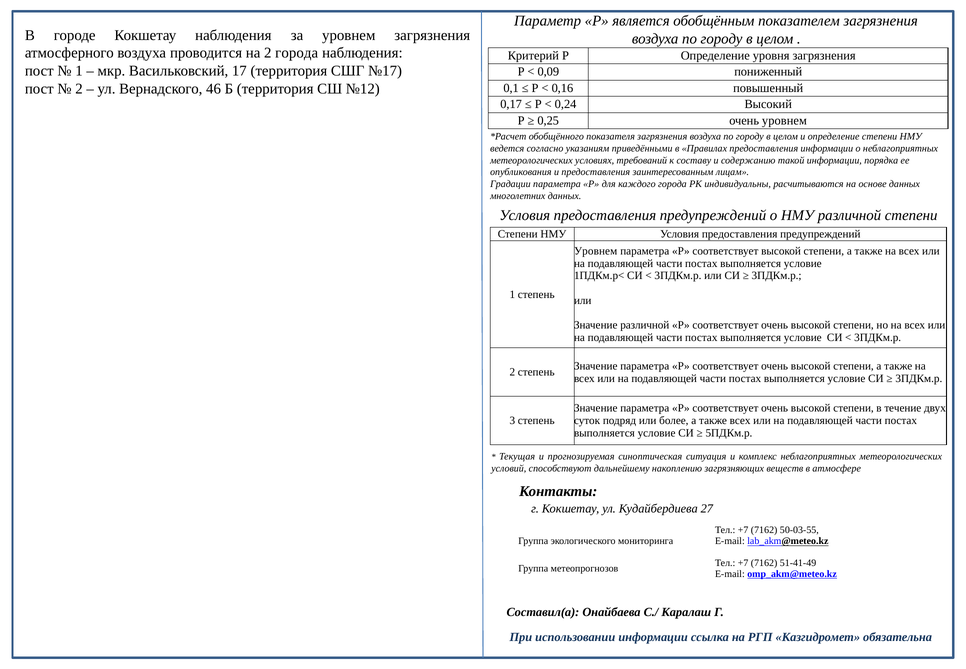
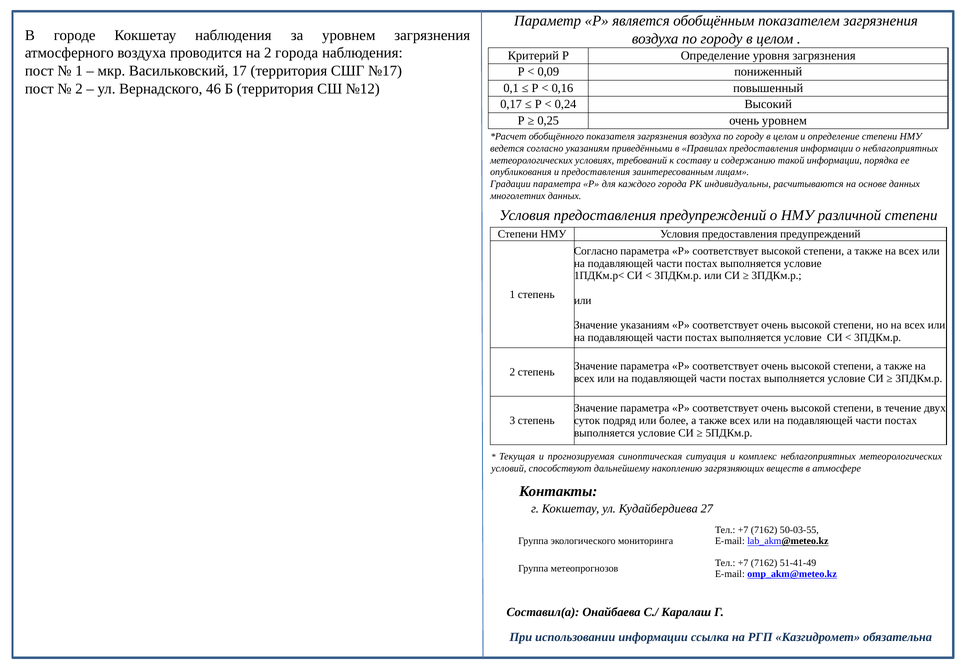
Уровнем: Уровнем -> Согласно (596, 251)
Значение различной: различной -> указаниям (645, 325)
